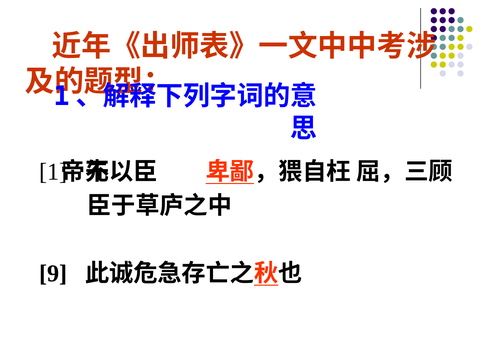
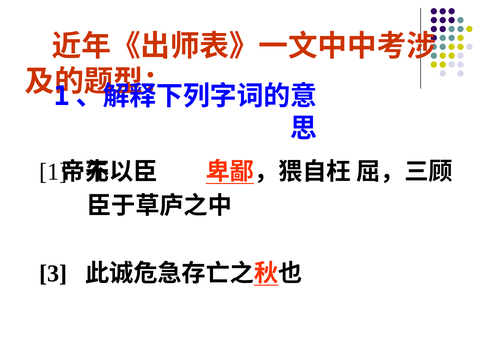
9: 9 -> 3 (53, 273)
